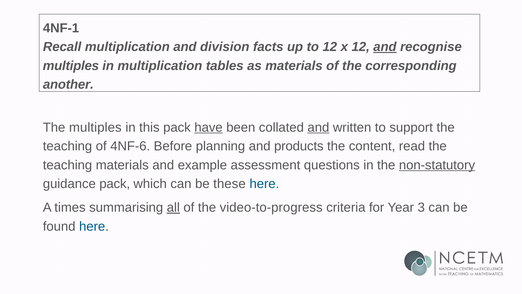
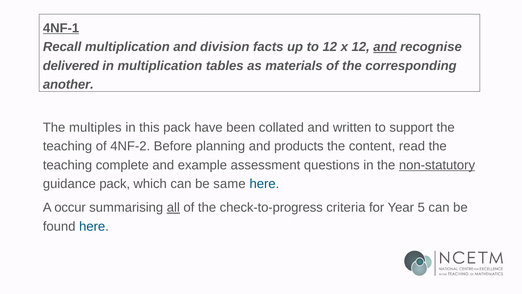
4NF-1 underline: none -> present (61, 28)
multiples: multiples -> delivered (71, 66)
have underline: present -> none (209, 127)
and underline: present -> none (318, 127)
4NF-6: 4NF-6 -> 4NF-2 (130, 146)
teaching materials: materials -> complete (122, 165)
these: these -> same (229, 184)
times: times -> occur (70, 207)
video-to-progress: video-to-progress -> check-to-progress (271, 207)
3: 3 -> 5 (421, 207)
